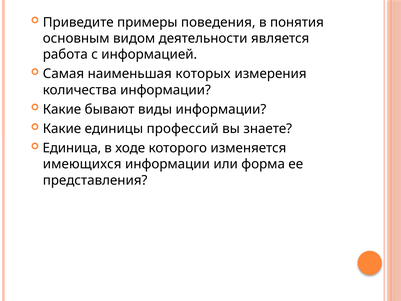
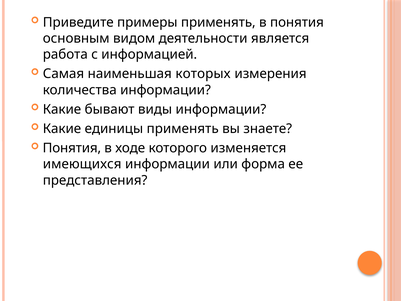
примеры поведения: поведения -> применять (218, 22)
единицы профессий: профессий -> применять (183, 129)
Единица: Единица -> Понятия (72, 148)
